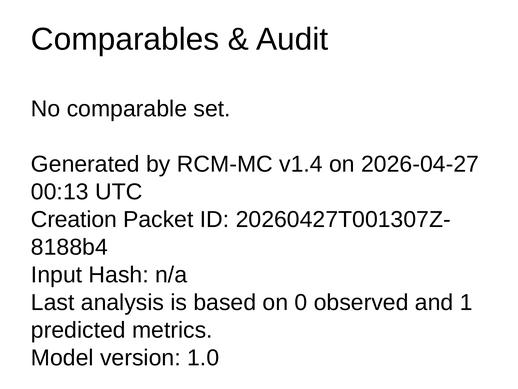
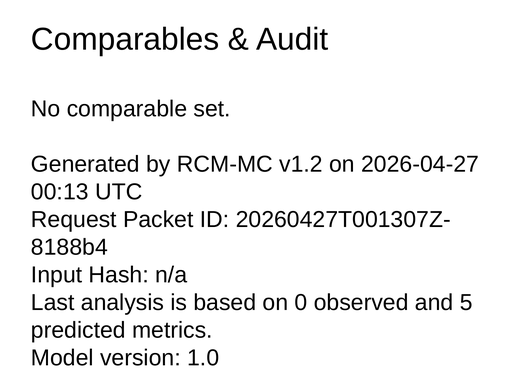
v1.4: v1.4 -> v1.2 (301, 164)
Creation: Creation -> Request (74, 219)
1: 1 -> 5 (466, 302)
